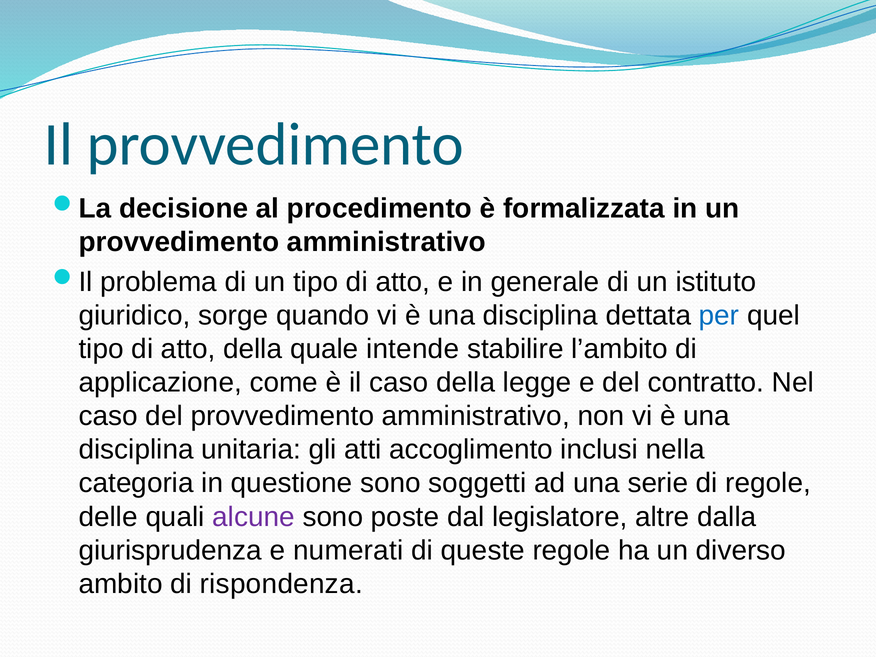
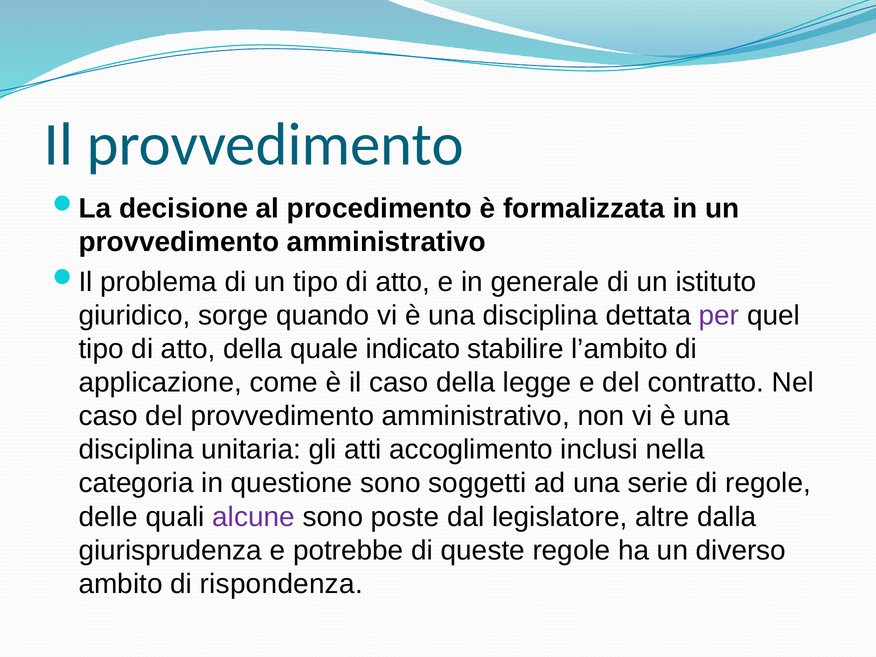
per colour: blue -> purple (719, 315)
intende: intende -> indicato (413, 349)
numerati: numerati -> potrebbe (348, 550)
